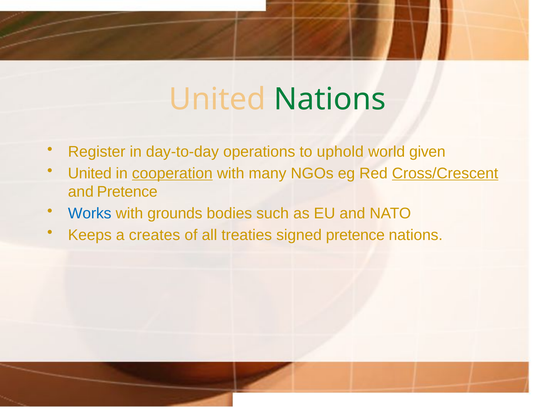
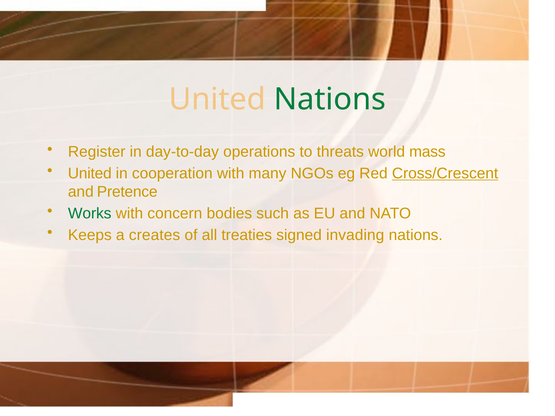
uphold: uphold -> threats (340, 152)
given: given -> mass (427, 152)
cooperation underline: present -> none (172, 173)
Works colour: blue -> green (90, 214)
grounds: grounds -> concern (175, 214)
signed pretence: pretence -> invading (355, 235)
